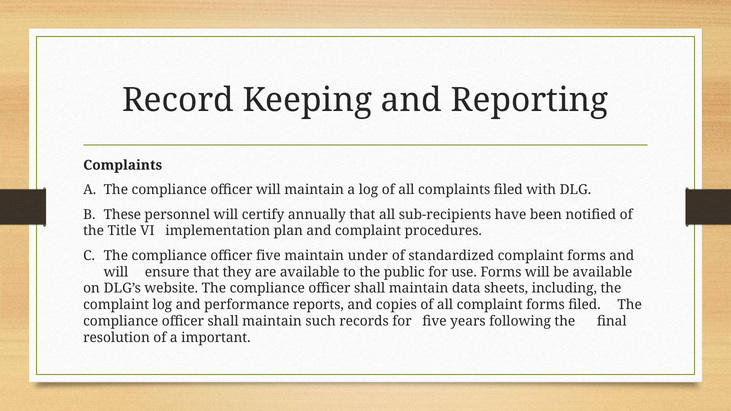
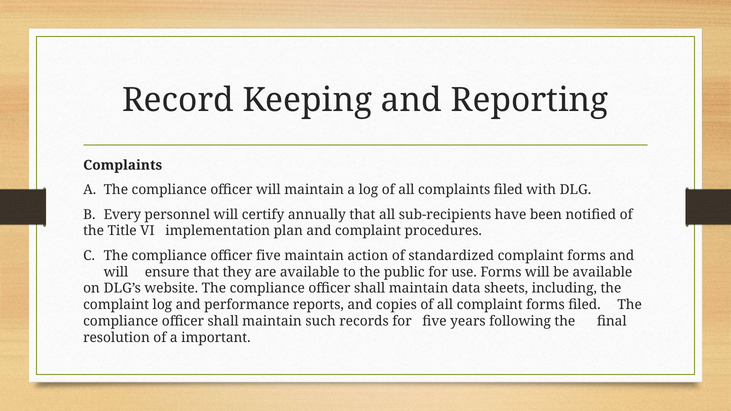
These: These -> Every (122, 215)
under: under -> action (368, 256)
